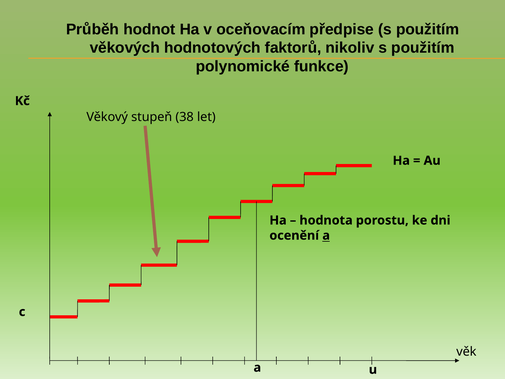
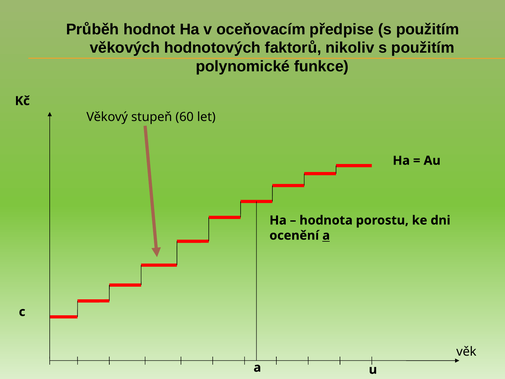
38: 38 -> 60 (185, 117)
